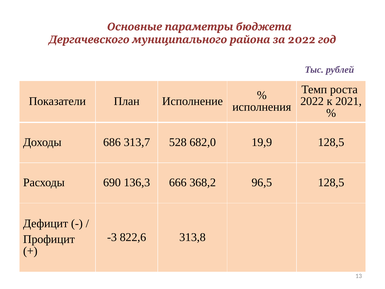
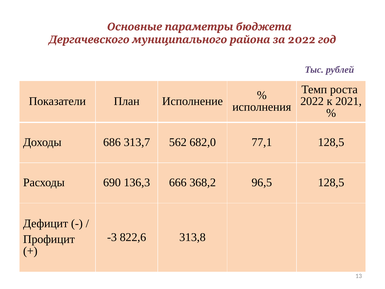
528: 528 -> 562 (178, 142)
19,9: 19,9 -> 77,1 (262, 142)
